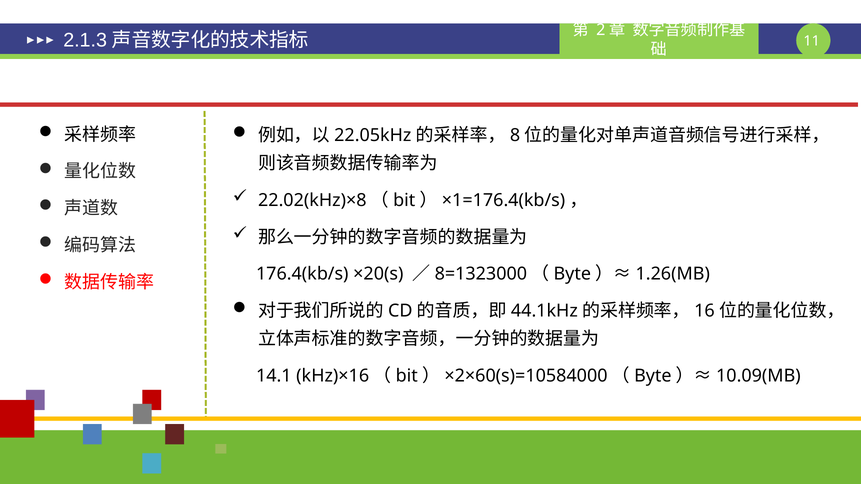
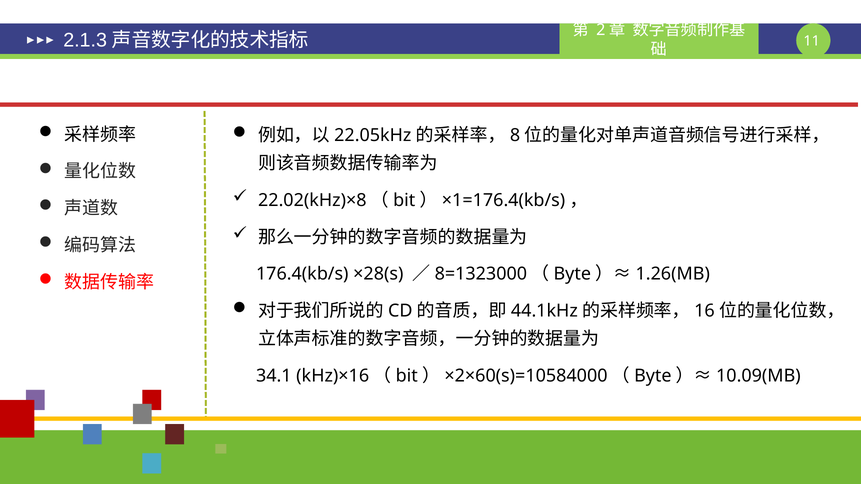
×20(s: ×20(s -> ×28(s (378, 274)
14.1: 14.1 -> 34.1 (274, 376)
